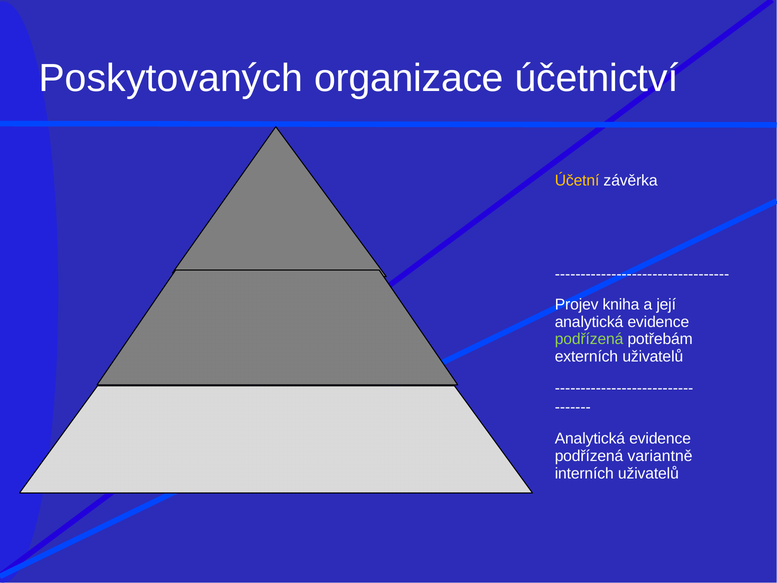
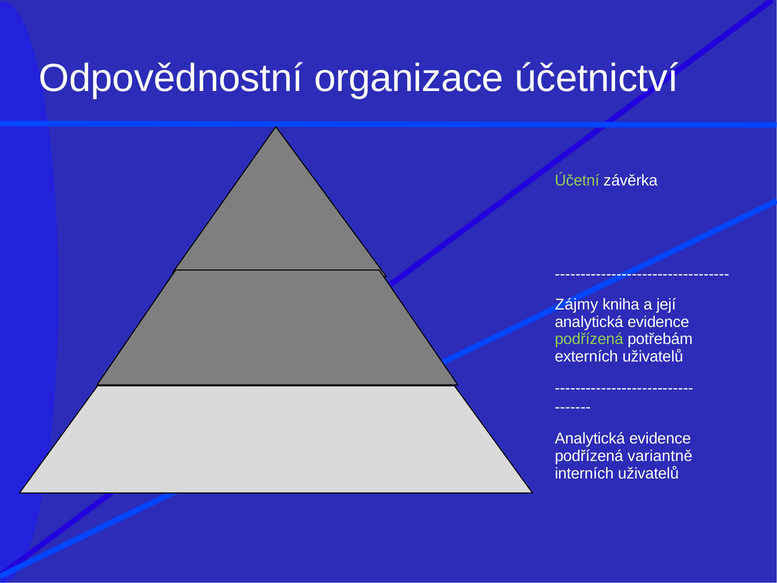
Poskytovaných: Poskytovaných -> Odpovědnostní (171, 78)
Účetní colour: yellow -> light green (577, 180)
Projev: Projev -> Zájmy (577, 305)
